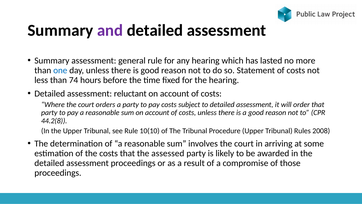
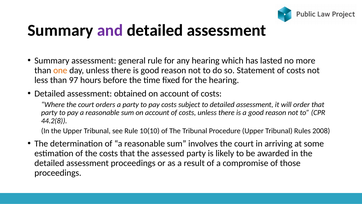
one colour: blue -> orange (60, 70)
74: 74 -> 97 (74, 80)
reluctant: reluctant -> obtained (130, 93)
